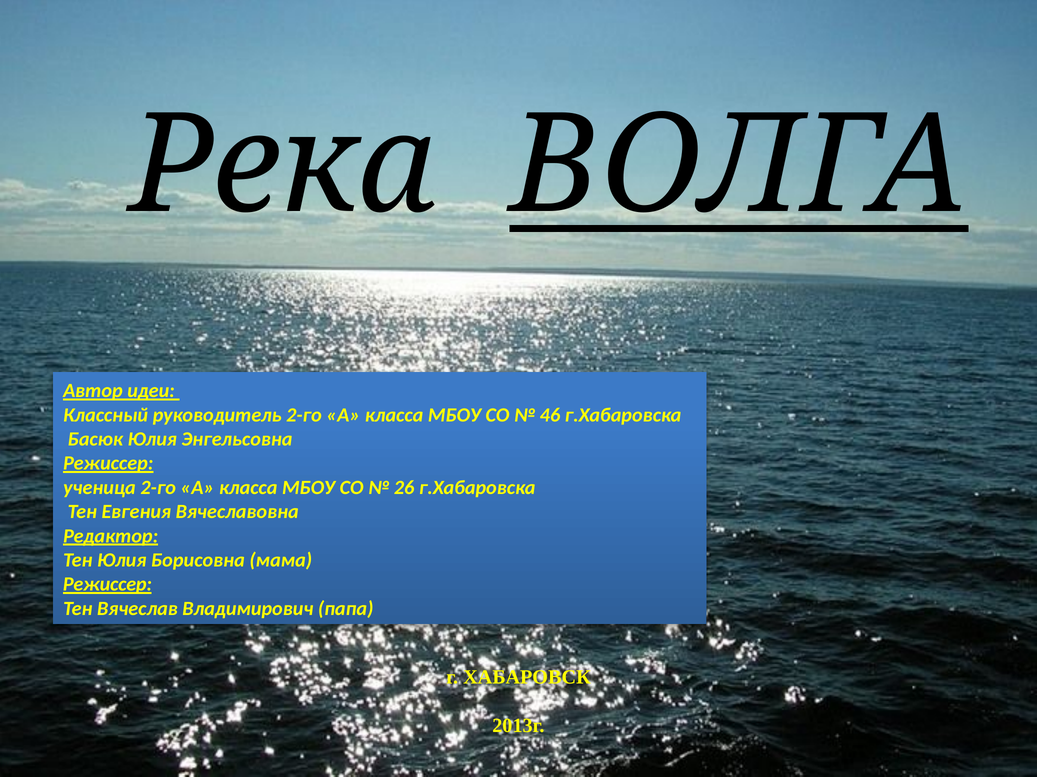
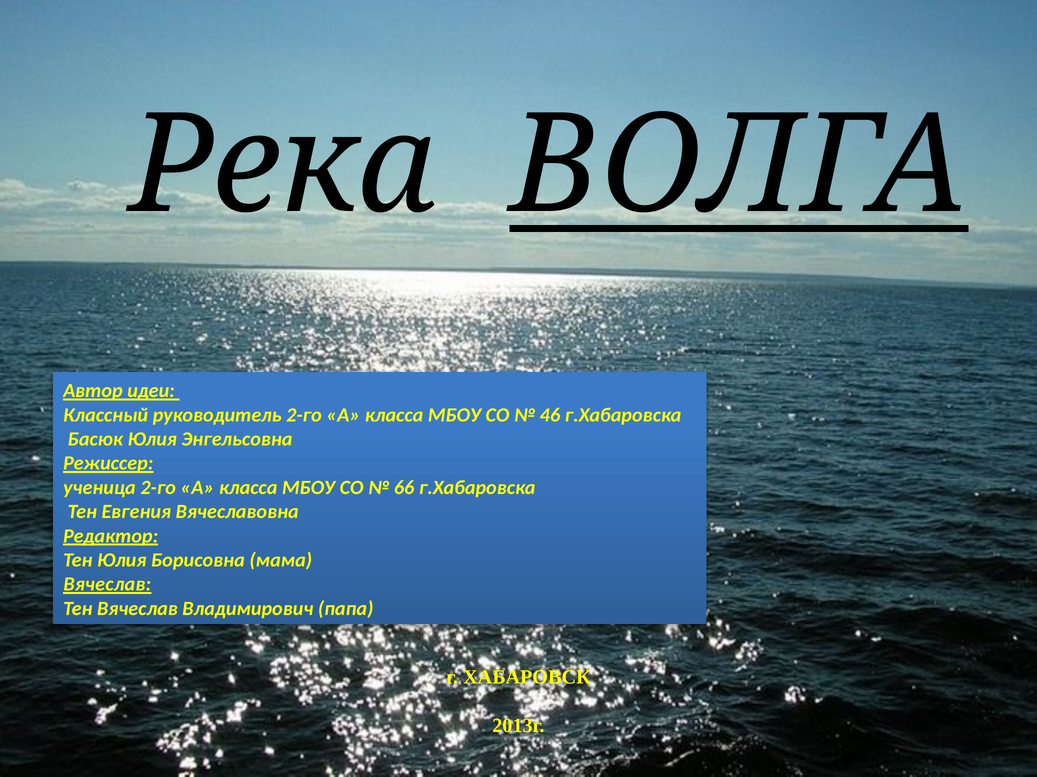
26: 26 -> 66 (404, 488)
Режиссер: Режиссер -> Вячеслав (107, 585)
